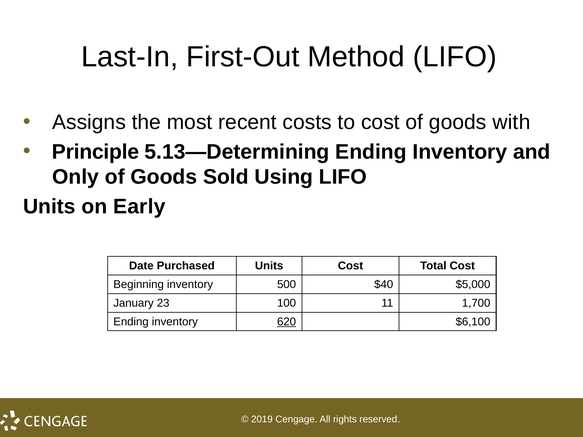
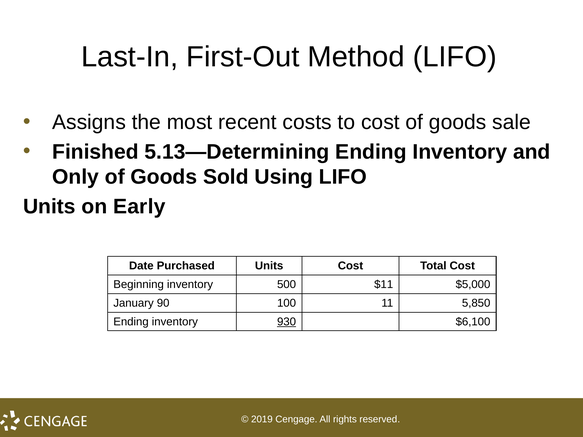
with: with -> sale (511, 122)
Principle: Principle -> Finished (95, 152)
$40: $40 -> $11 (384, 285)
23: 23 -> 90 (163, 303)
1,700: 1,700 -> 5,850 (476, 303)
620: 620 -> 930 (287, 322)
